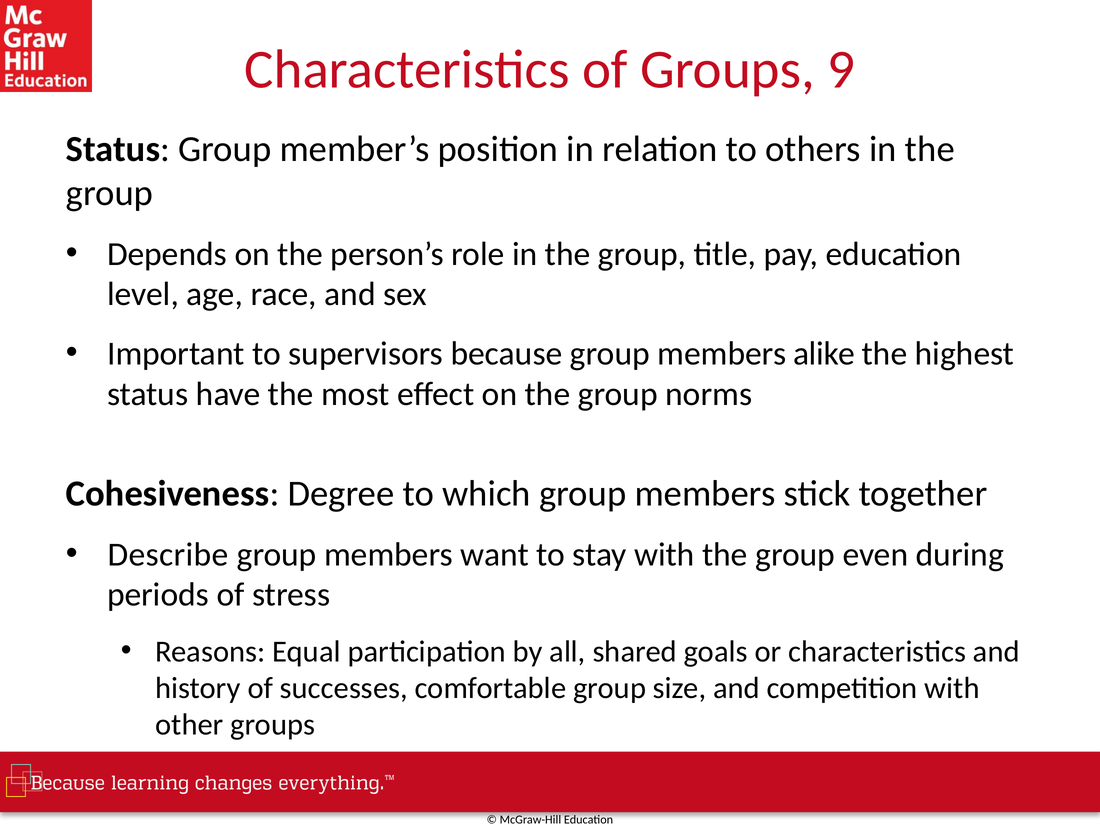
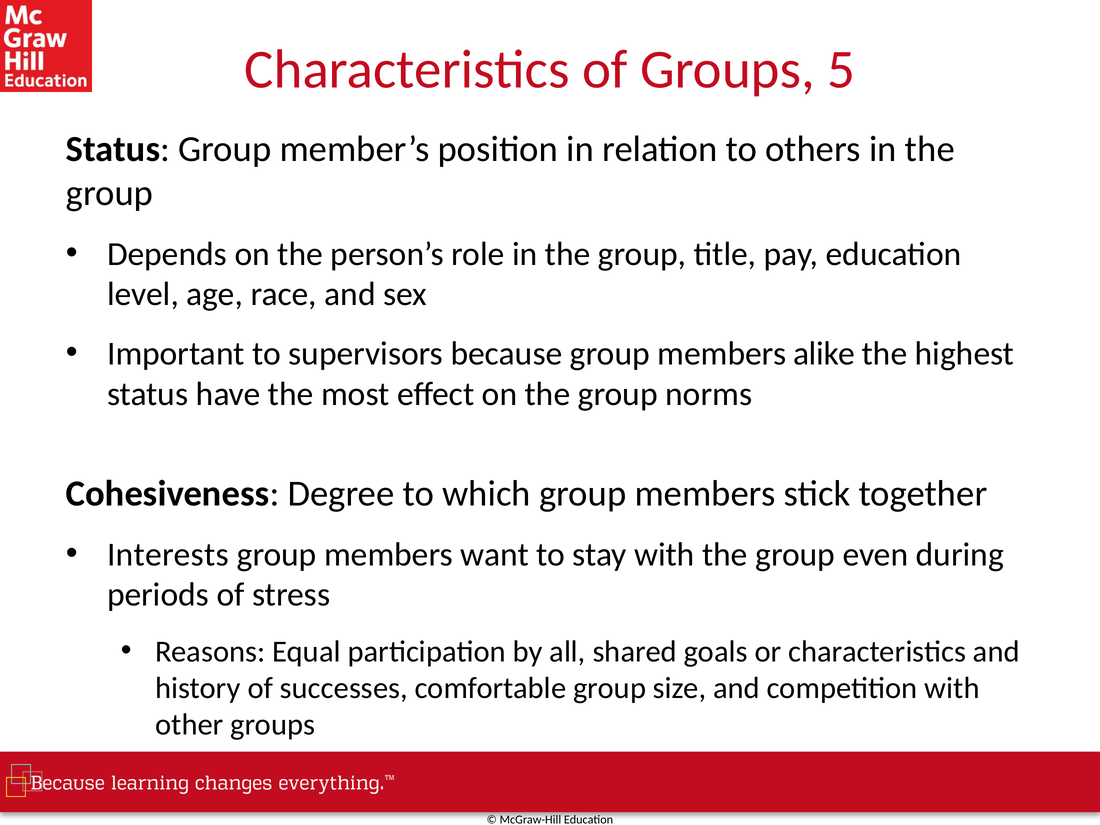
9: 9 -> 5 (841, 70)
Describe: Describe -> Interests (168, 555)
